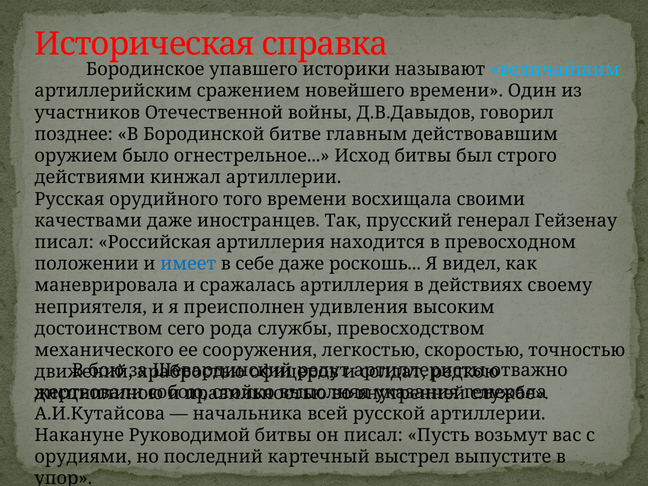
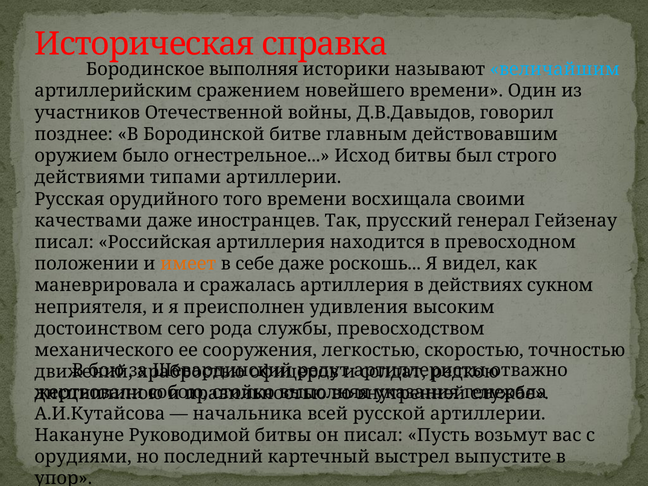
Бородинское упавшего: упавшего -> выполняя (254, 69)
кинжал: кинжал -> типами (185, 177)
имеет colour: blue -> orange (188, 264)
своему: своему -> сукном (560, 286)
